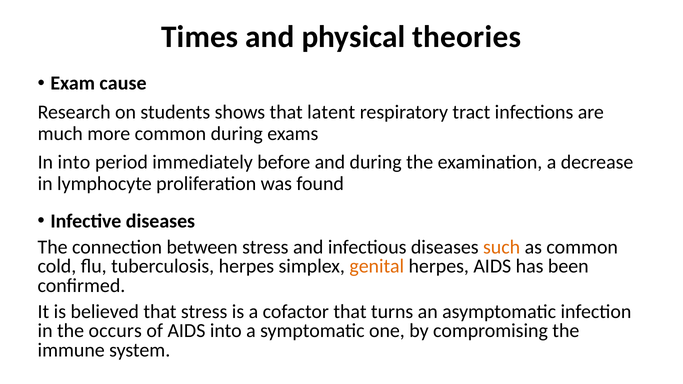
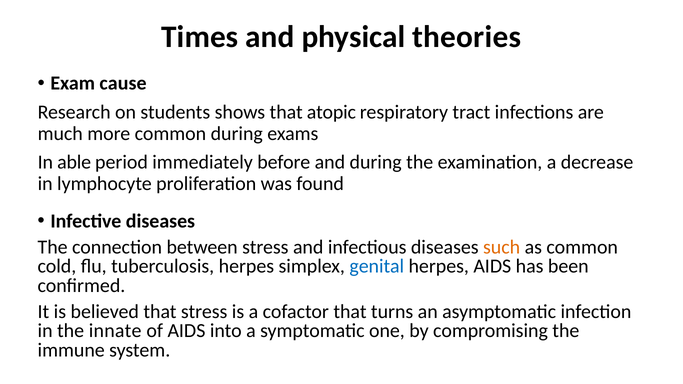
latent: latent -> atopic (331, 112)
In into: into -> able (74, 162)
genital colour: orange -> blue (377, 267)
occurs: occurs -> innate (115, 331)
